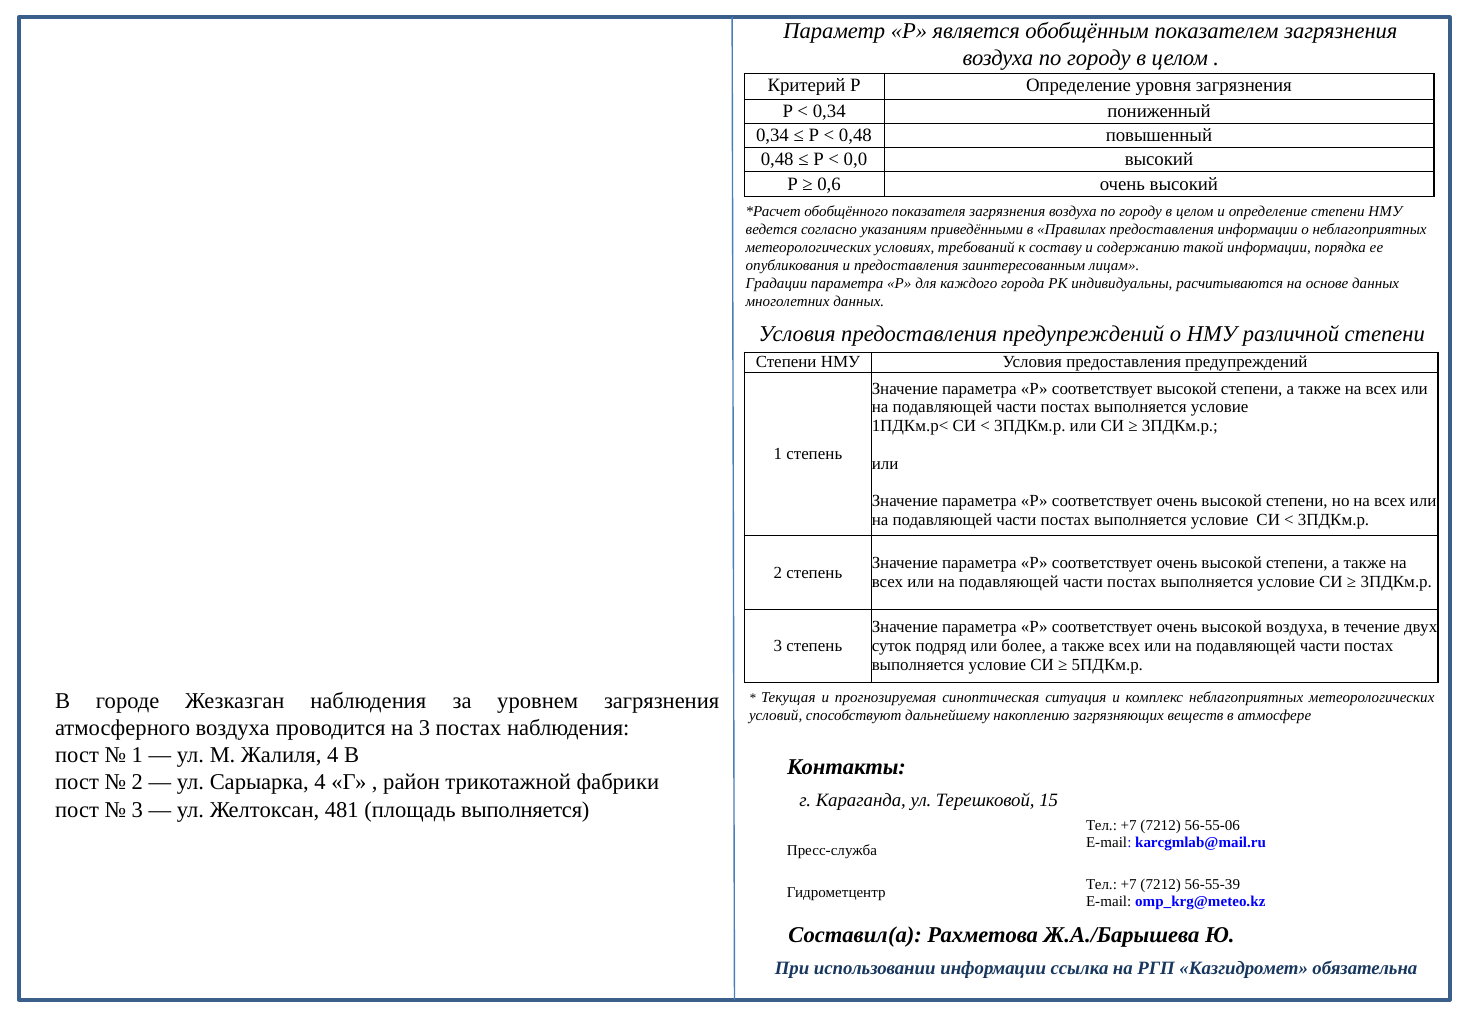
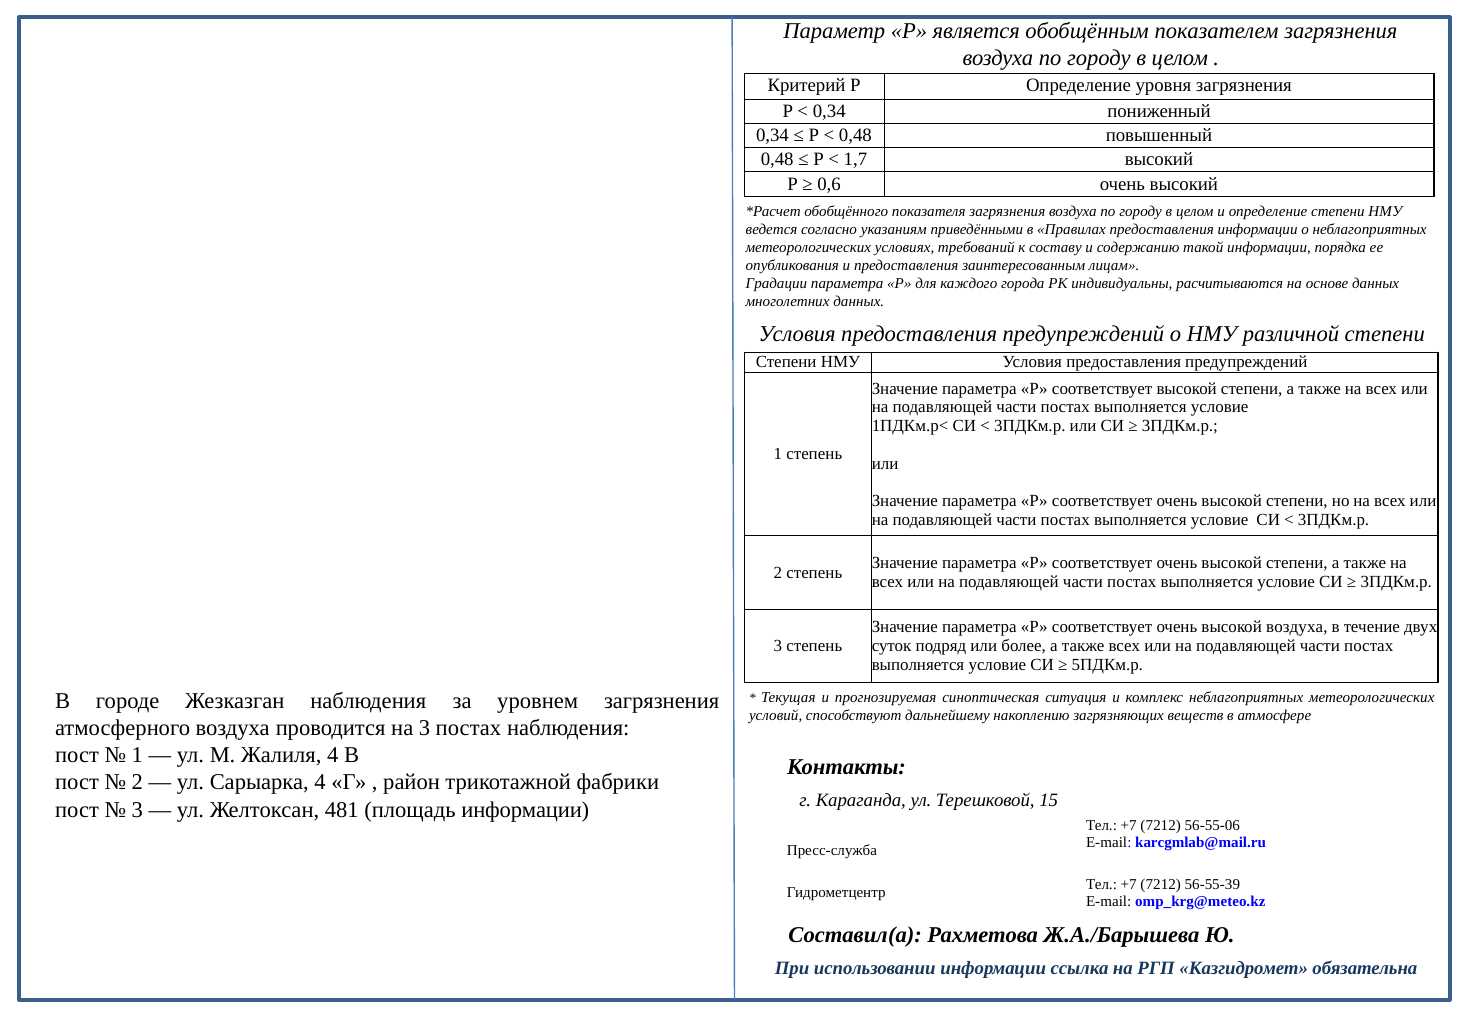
0,0: 0,0 -> 1,7 (855, 160)
площадь выполняется: выполняется -> информации (525, 810)
